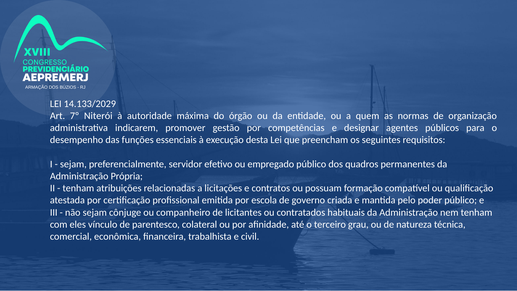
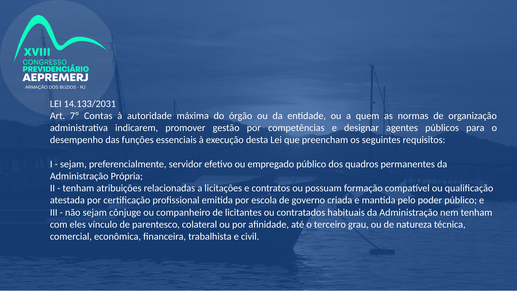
14.133/2029: 14.133/2029 -> 14.133/2031 (90, 104)
Niterói: Niterói -> Contas (98, 116)
